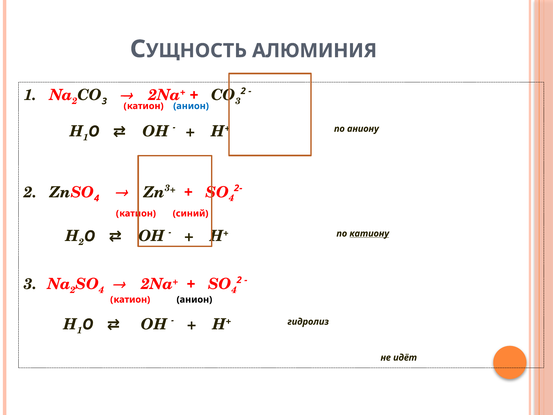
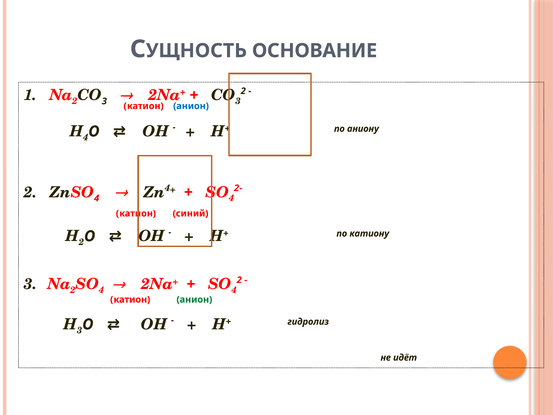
АЛЮМИНИЯ: АЛЮМИНИЯ -> ОСНОВАНИЕ (315, 51)
1: 1 -> 4 (86, 137)
3: 3 -> 4 (167, 188)
катиону underline: present -> none (369, 233)
анион colour: black -> green (194, 299)
1: 1 -> 3 (80, 330)
